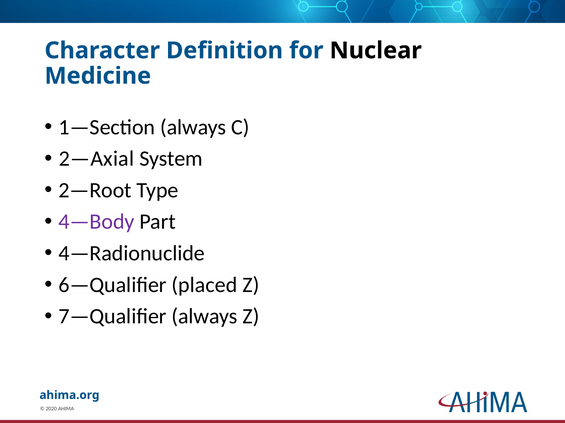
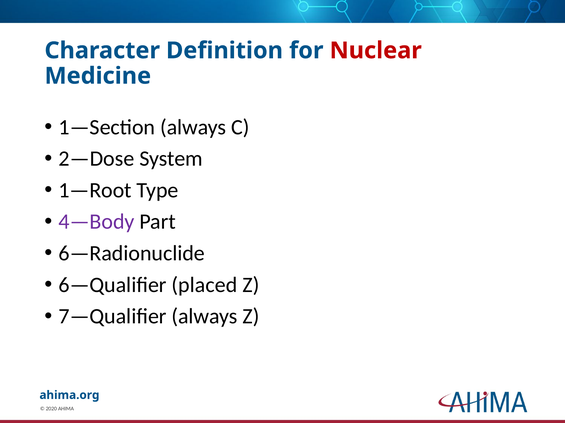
Nuclear colour: black -> red (376, 51)
2—Axial: 2—Axial -> 2—Dose (97, 159)
2—Root: 2—Root -> 1—Root (95, 191)
4—Radionuclide: 4—Radionuclide -> 6—Radionuclide (132, 254)
